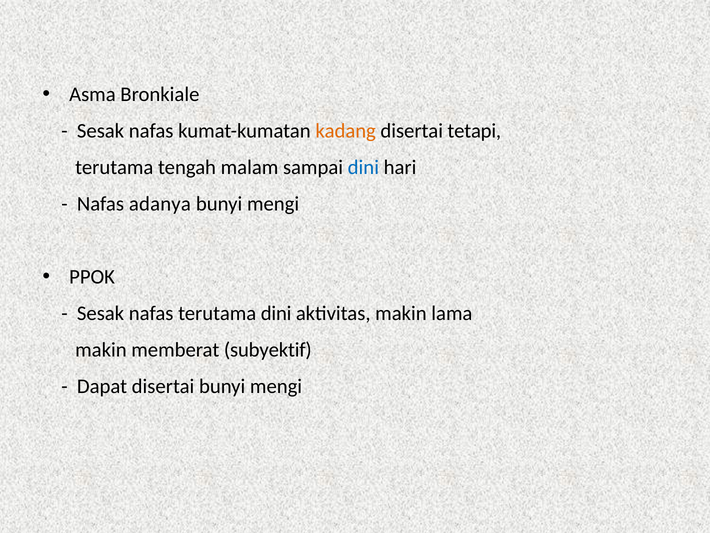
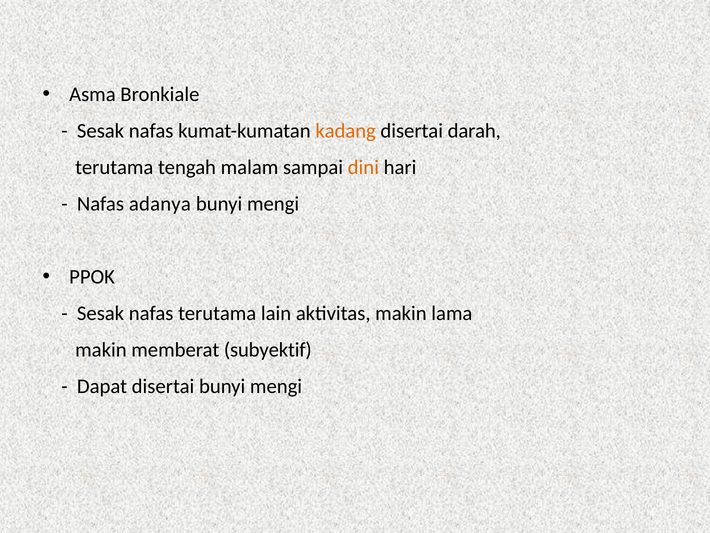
tetapi: tetapi -> darah (474, 131)
dini colour: blue -> orange (363, 167)
terutama dini: dini -> lain (276, 313)
